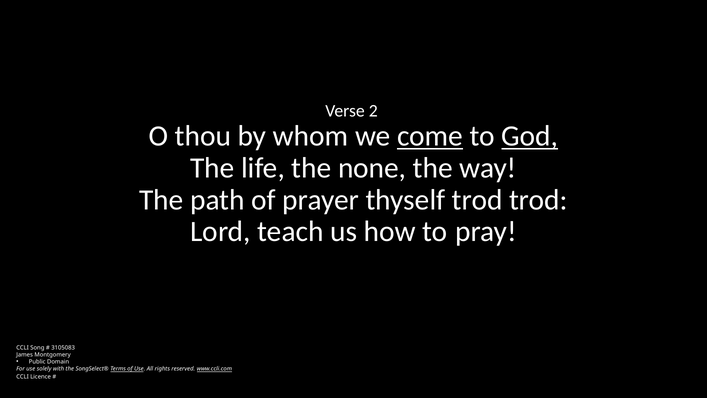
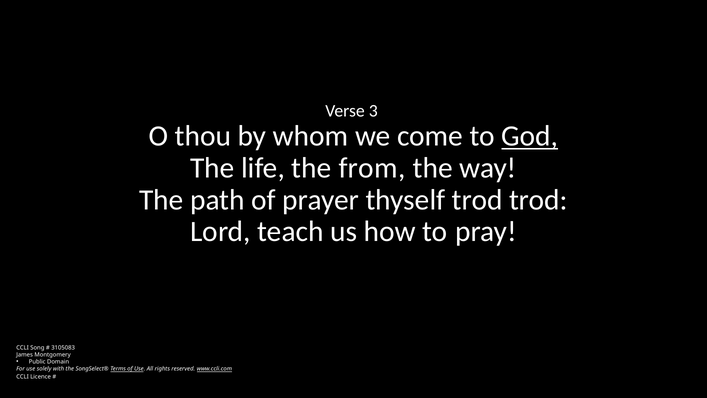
2: 2 -> 3 (373, 111)
come underline: present -> none (430, 136)
none: none -> from (372, 168)
